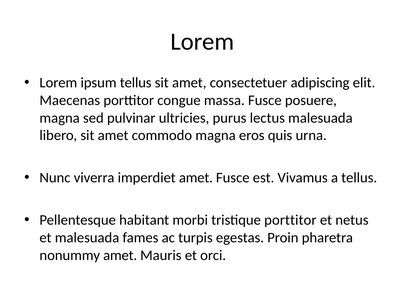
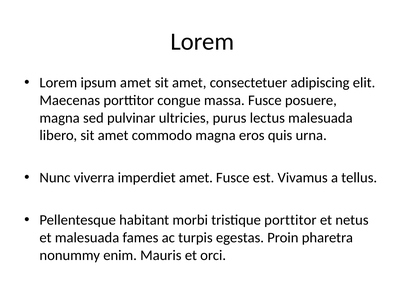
ipsum tellus: tellus -> amet (136, 83)
nonummy amet: amet -> enim (120, 255)
